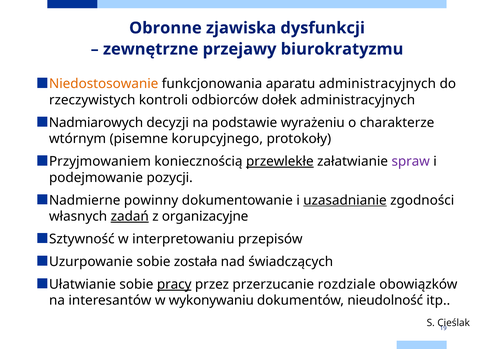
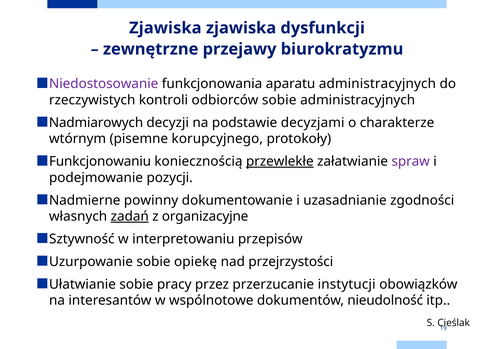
Obronne: Obronne -> Zjawiska (165, 28)
Niedostosowanie colour: orange -> purple (104, 84)
odbiorców dołek: dołek -> sobie (279, 100)
wyrażeniu: wyrażeniu -> decyzjami (313, 123)
Przyjmowaniem: Przyjmowaniem -> Funkcjonowaniu (100, 162)
uzasadnianie underline: present -> none (345, 200)
została: została -> opiekę (196, 262)
świadczących: świadczących -> przejrzystości (291, 262)
pracy underline: present -> none (174, 285)
rozdziale: rozdziale -> instytucji (347, 285)
wykonywaniu: wykonywaniu -> wspólnotowe (211, 301)
